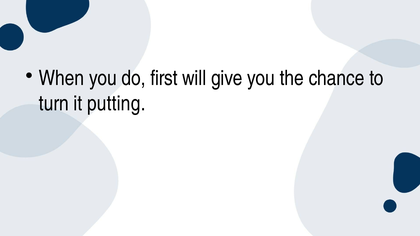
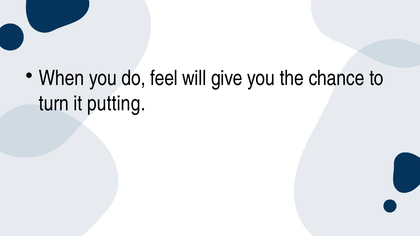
first: first -> feel (164, 78)
